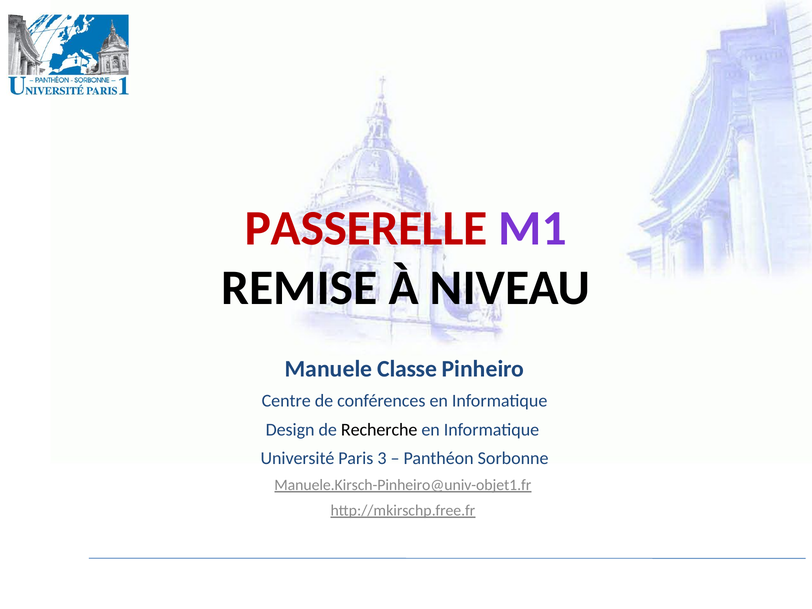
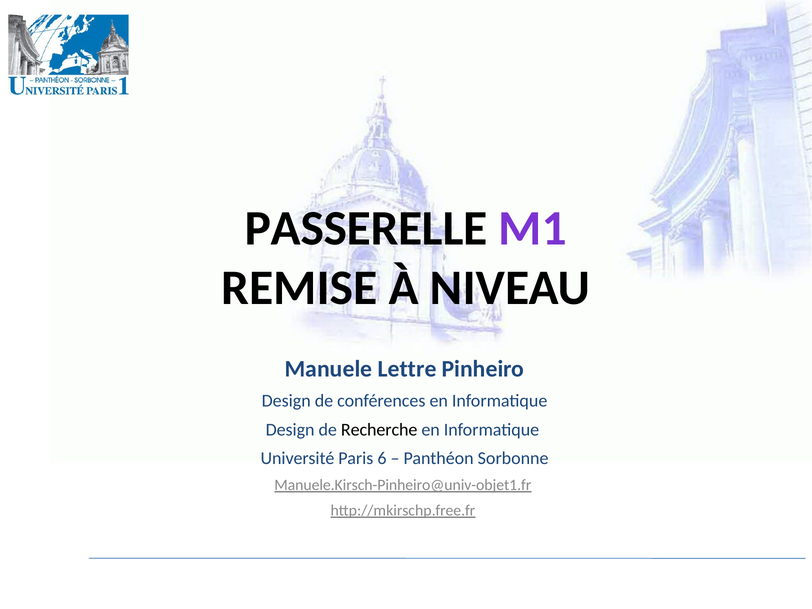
PASSERELLE colour: red -> black (366, 228)
Classe: Classe -> Lettre (407, 369)
Centre: Centre -> Design (286, 401)
3: 3 -> 6 (382, 458)
